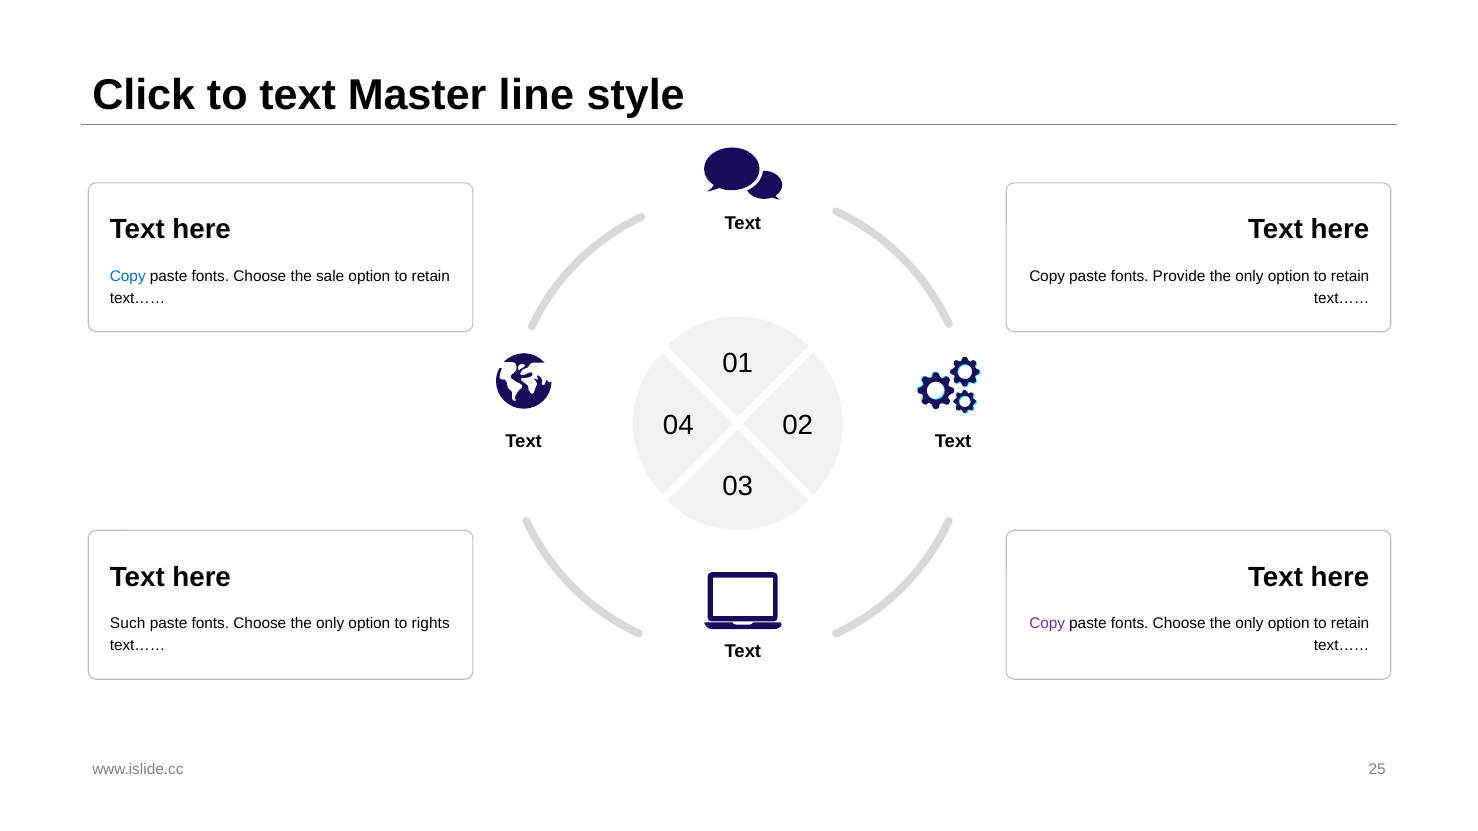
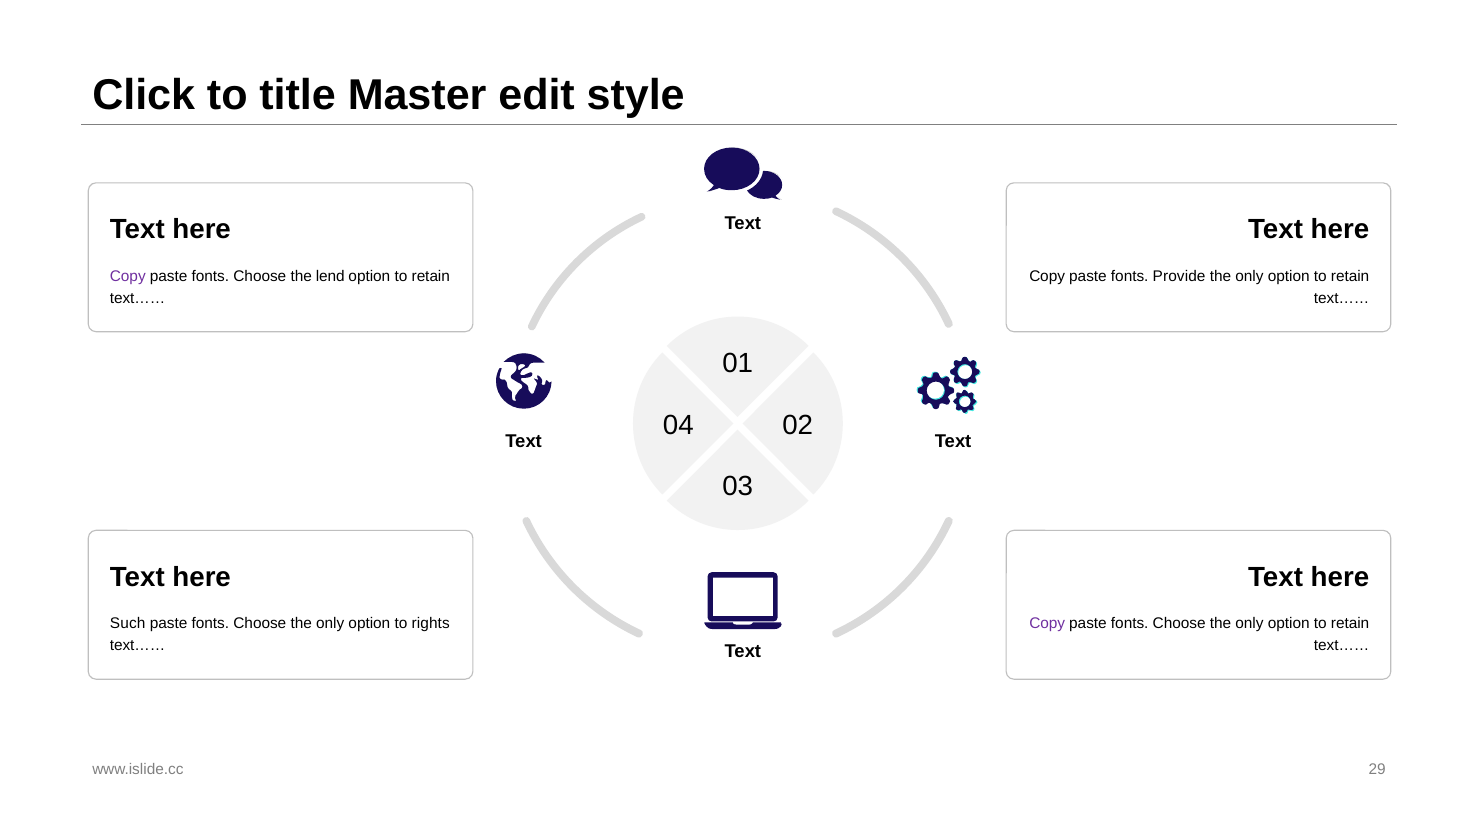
to text: text -> title (298, 96)
line: line -> edit (537, 96)
Copy colour: blue -> purple (128, 276)
sale: sale -> lend (330, 276)
25: 25 -> 29 (1377, 770)
